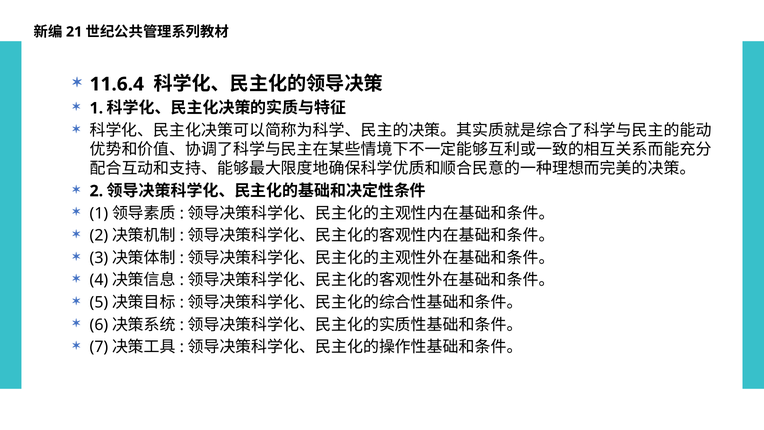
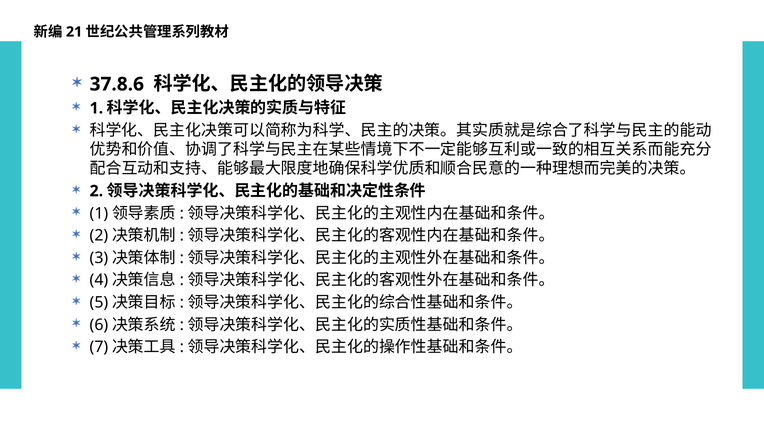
11.6.4: 11.6.4 -> 37.8.6 (117, 84)
